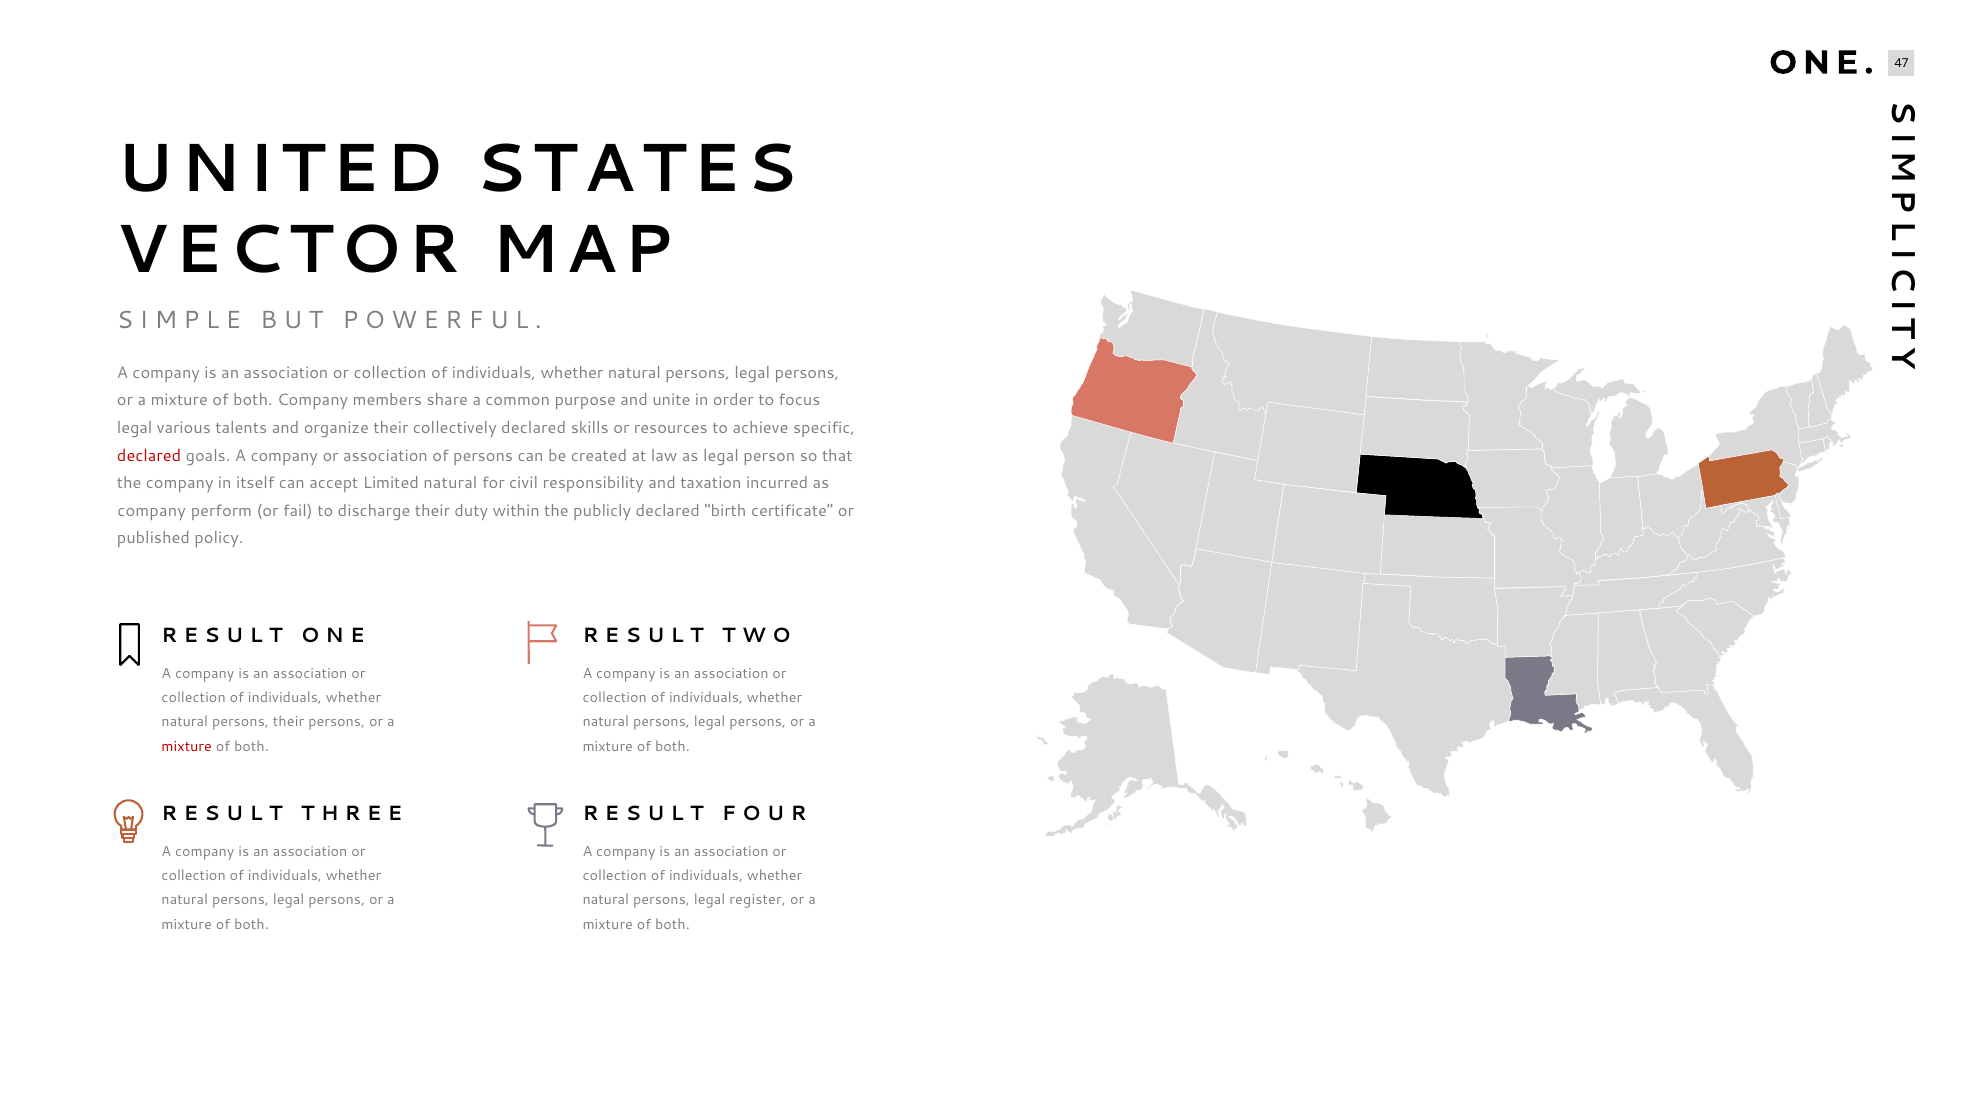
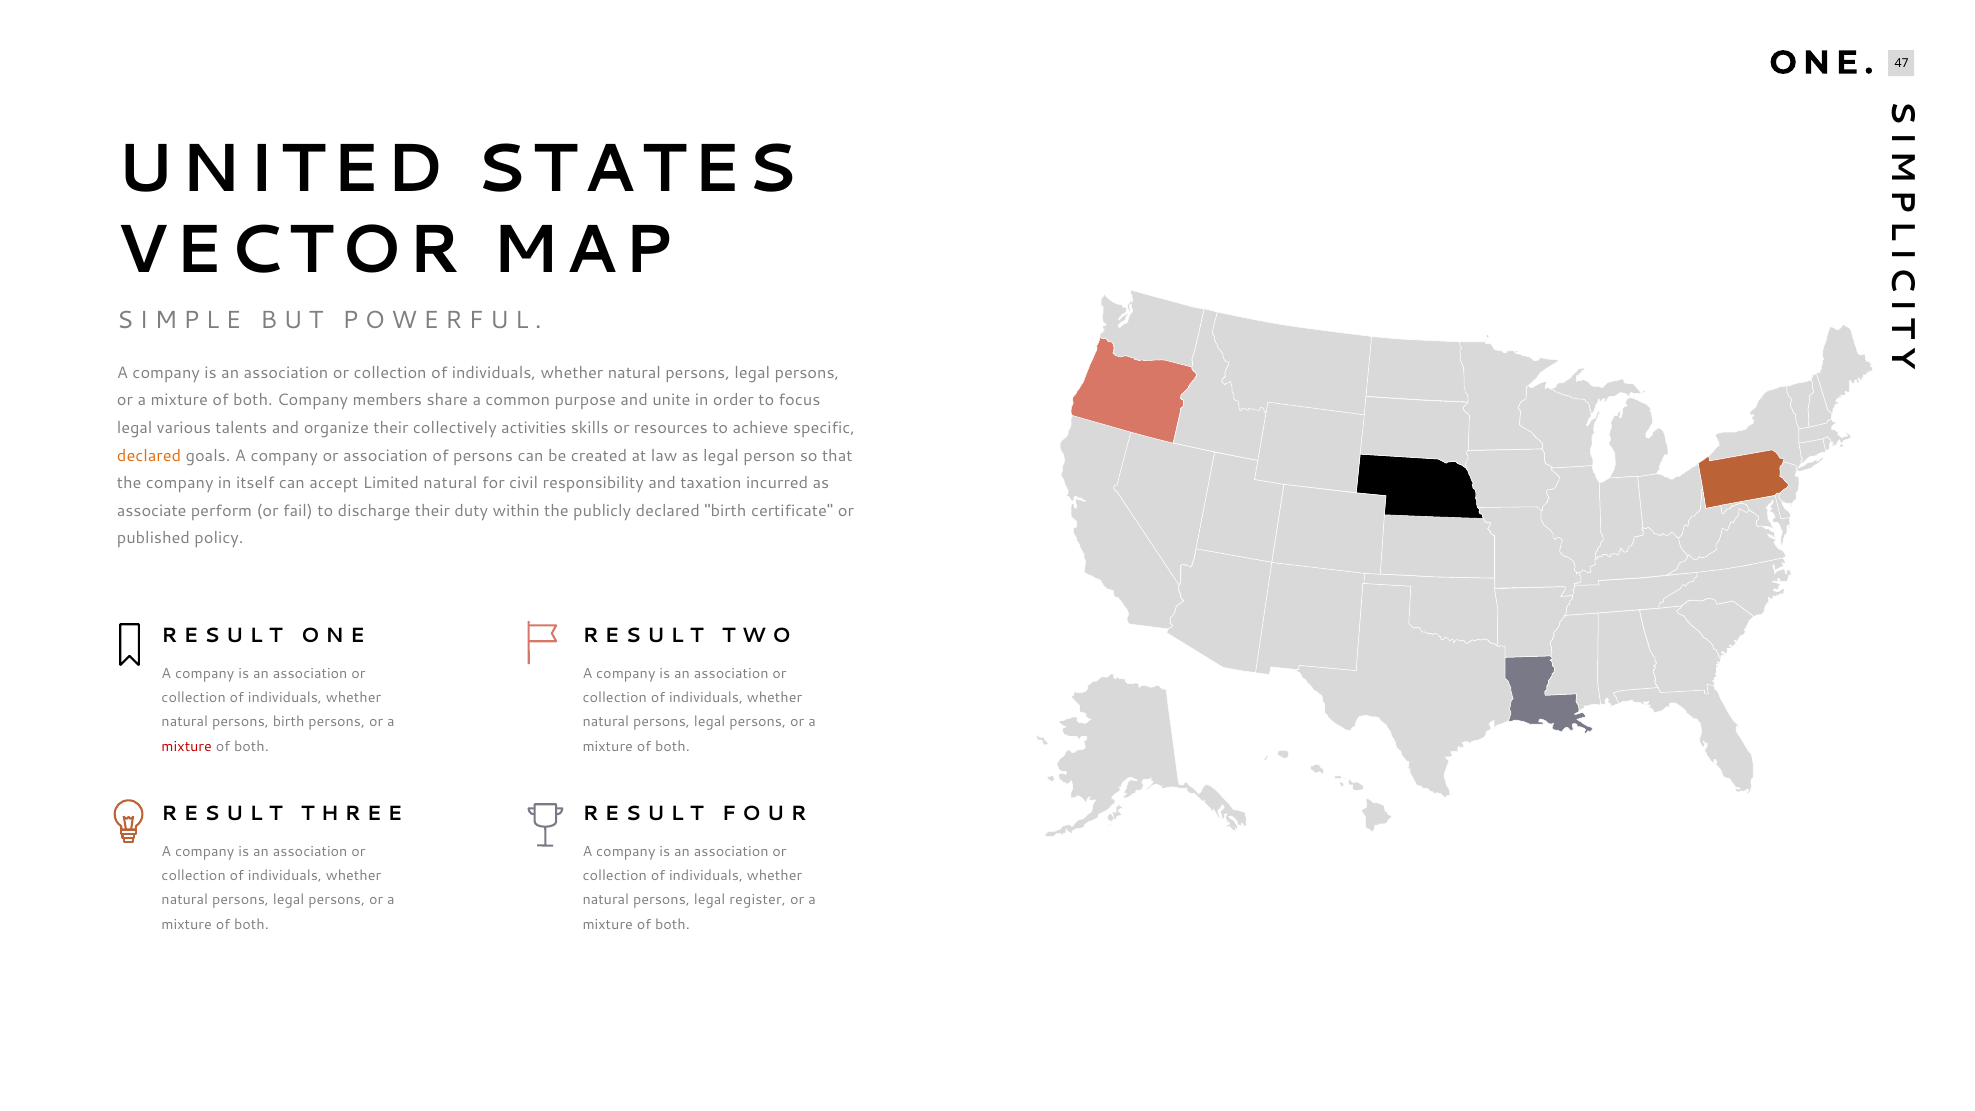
collectively declared: declared -> activities (534, 428)
declared colour: red -> orange (149, 456)
company: company -> associate (152, 511)
persons their: their -> birth (289, 722)
